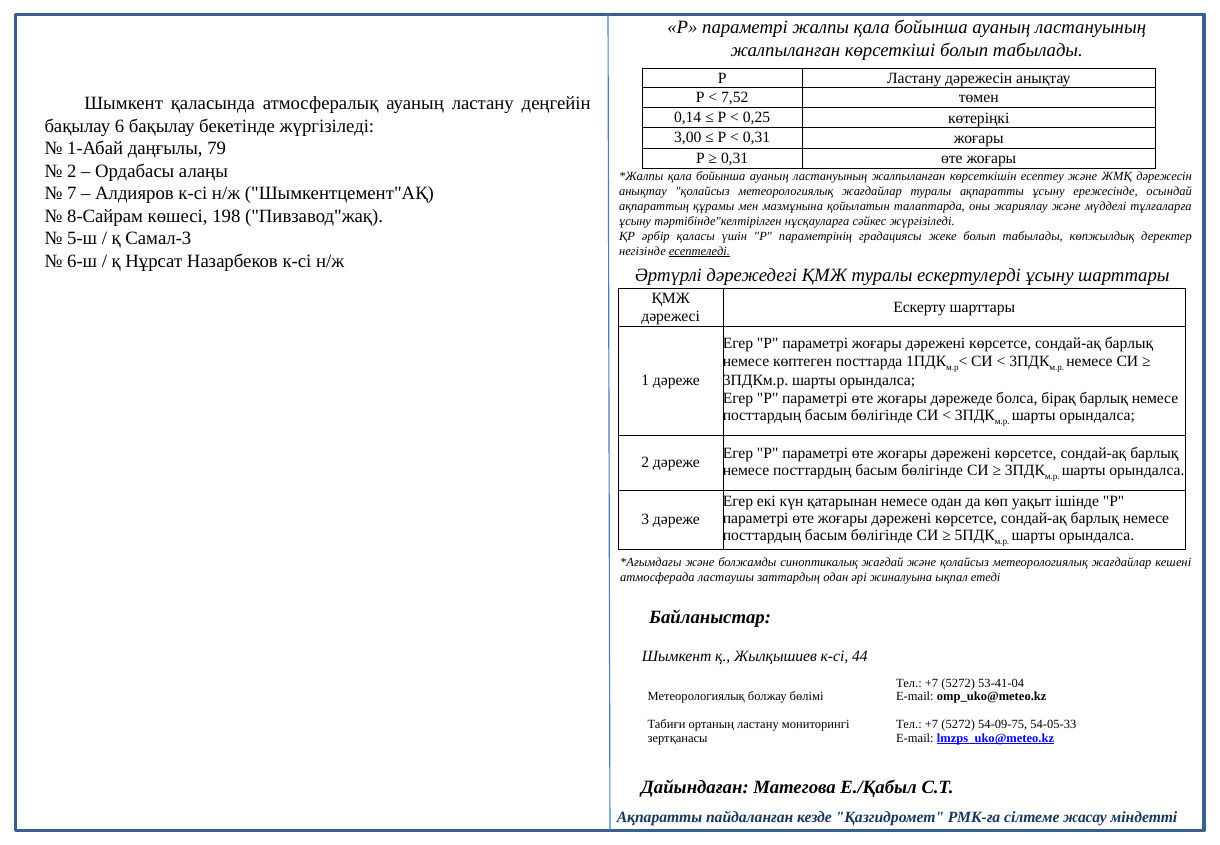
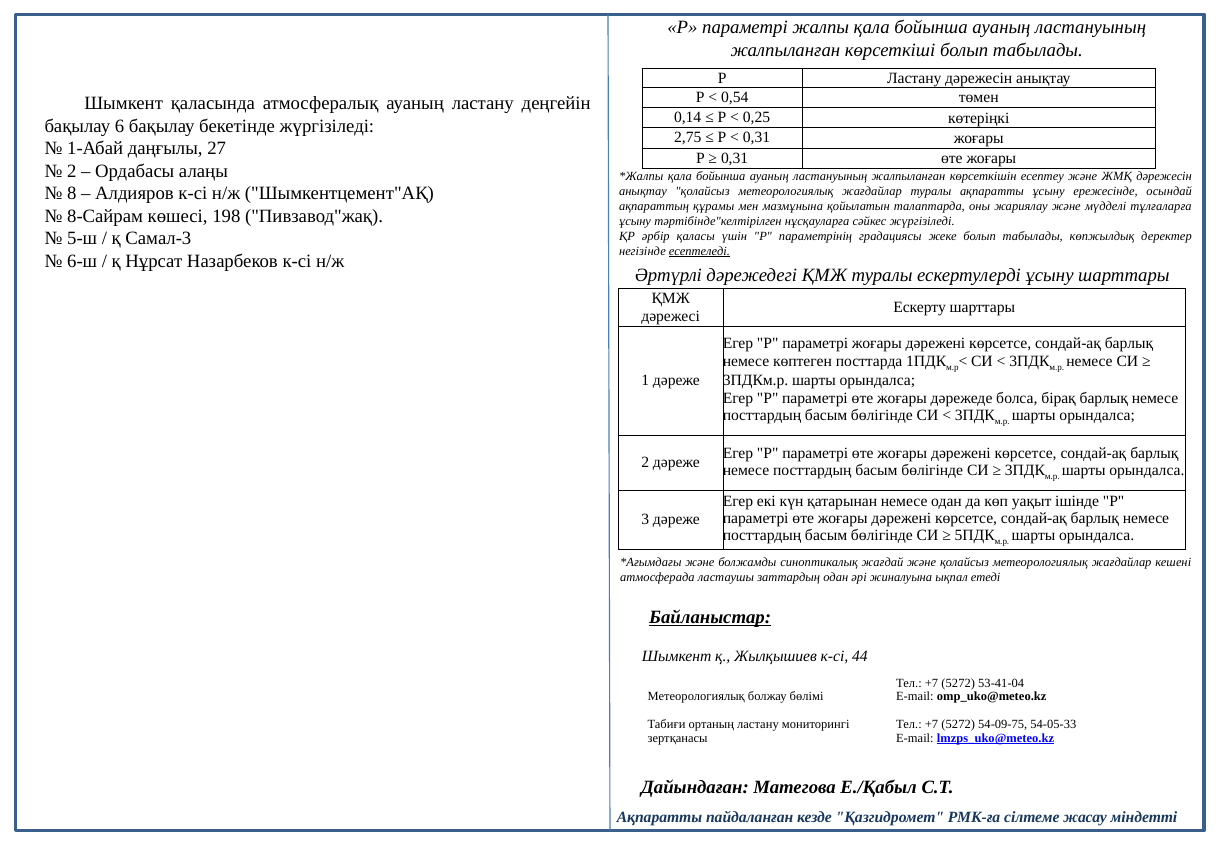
7,52: 7,52 -> 0,54 (735, 97)
3,00: 3,00 -> 2,75 (688, 138)
79: 79 -> 27 (217, 148)
7: 7 -> 8 (72, 193)
Байланыстар underline: none -> present (710, 617)
